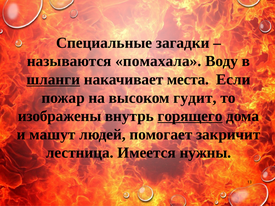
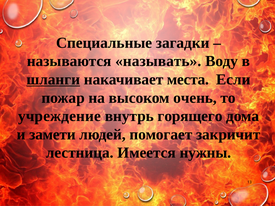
помахала: помахала -> называть (158, 61)
гудит: гудит -> очень (195, 98)
изображены: изображены -> учреждение (59, 116)
горящего underline: present -> none (190, 116)
машут: машут -> замети (52, 135)
